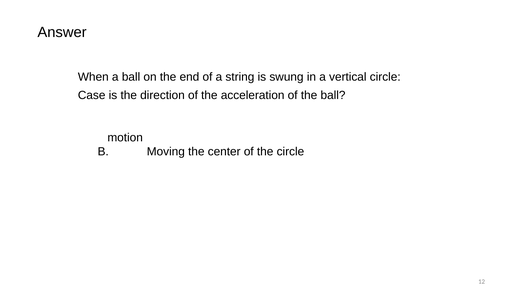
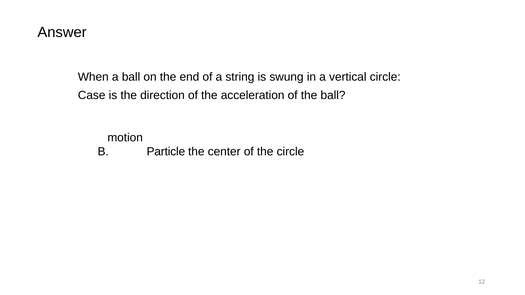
Moving: Moving -> Particle (166, 152)
